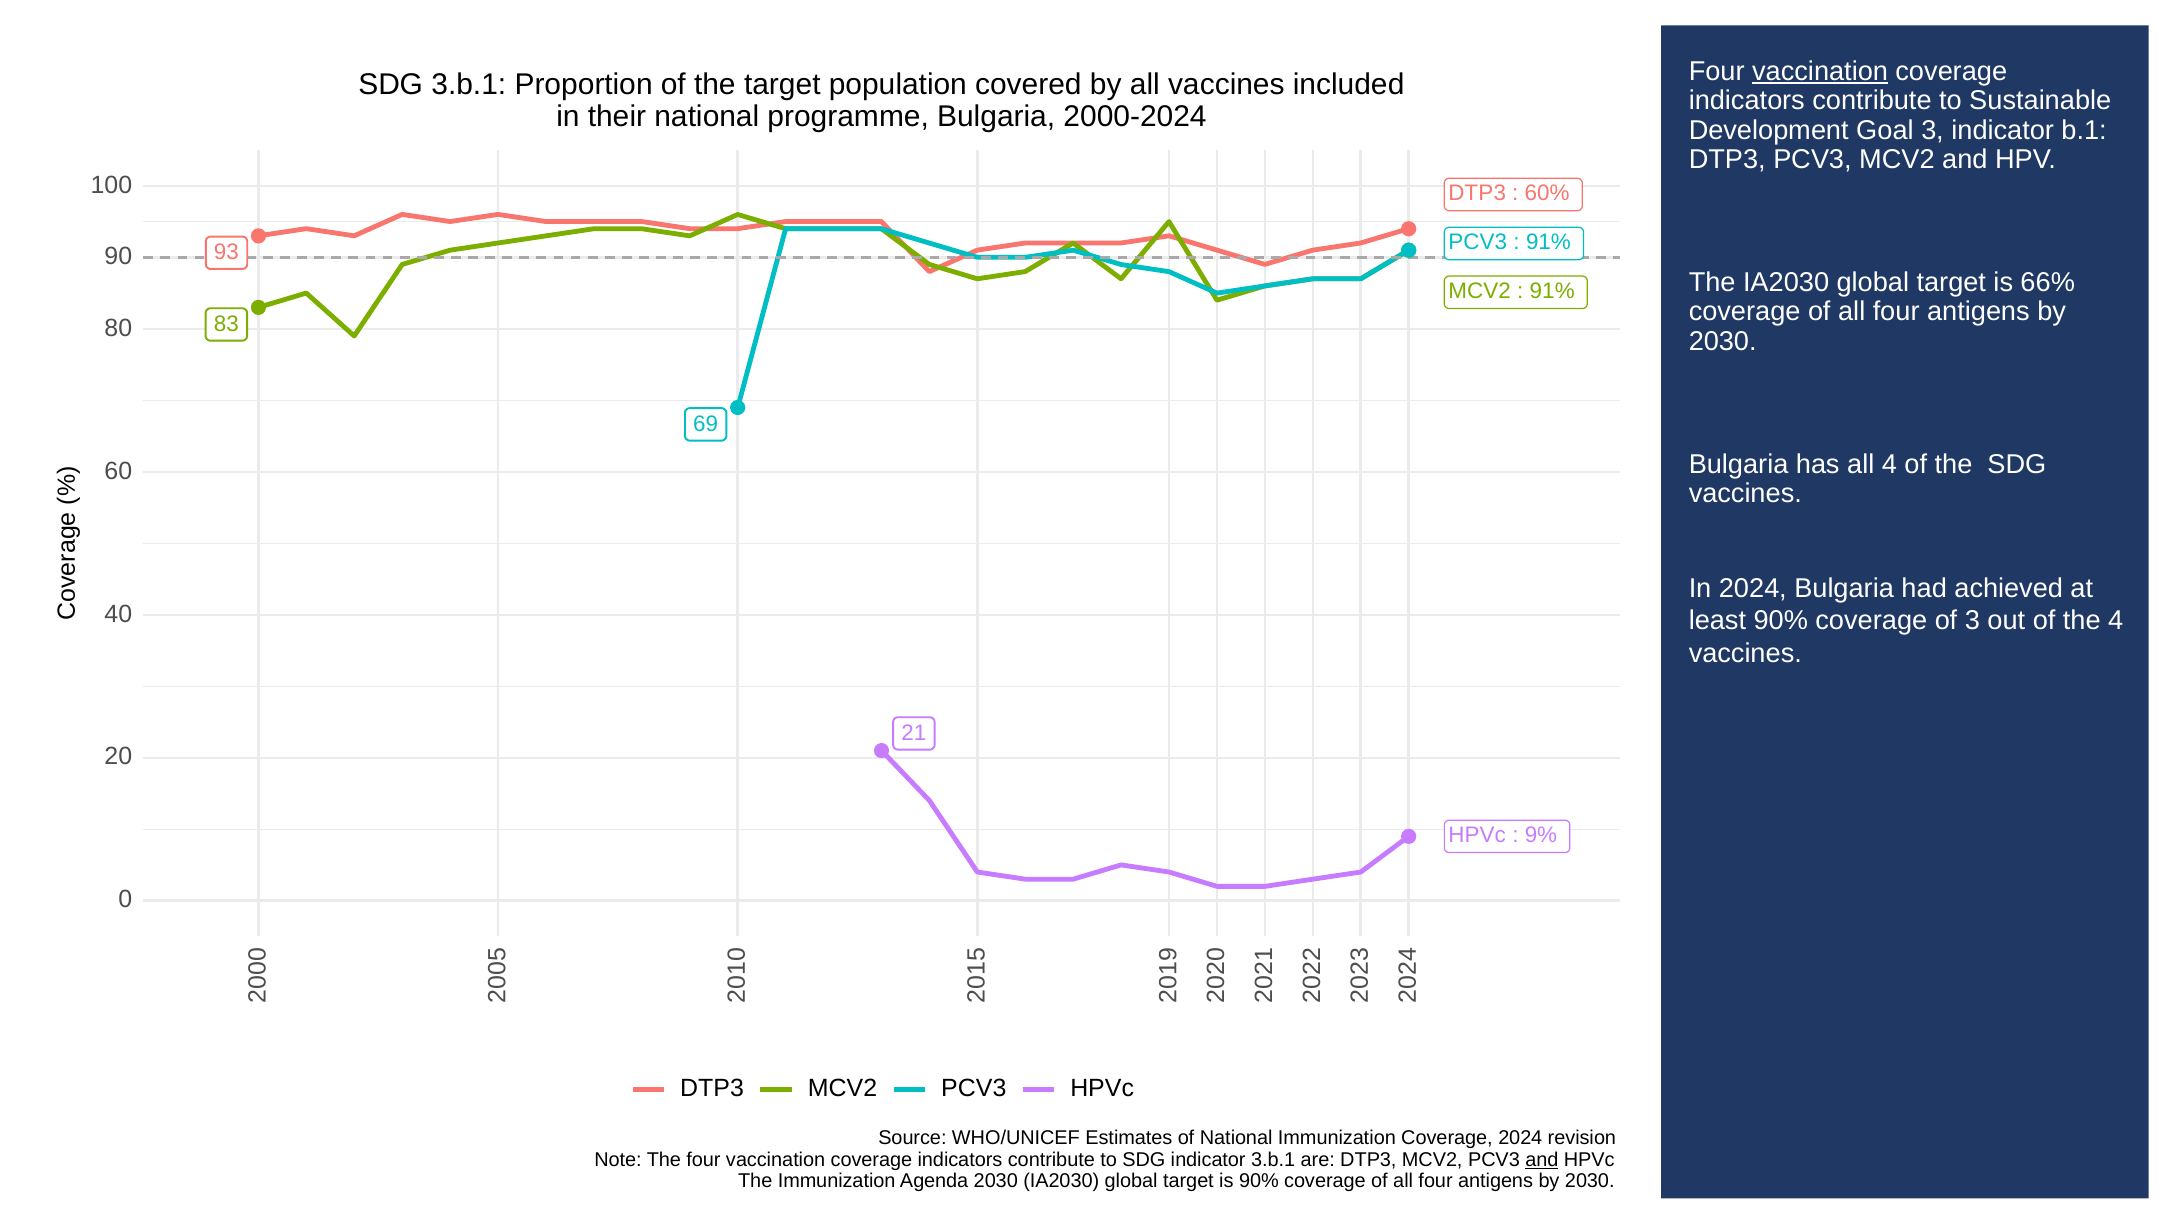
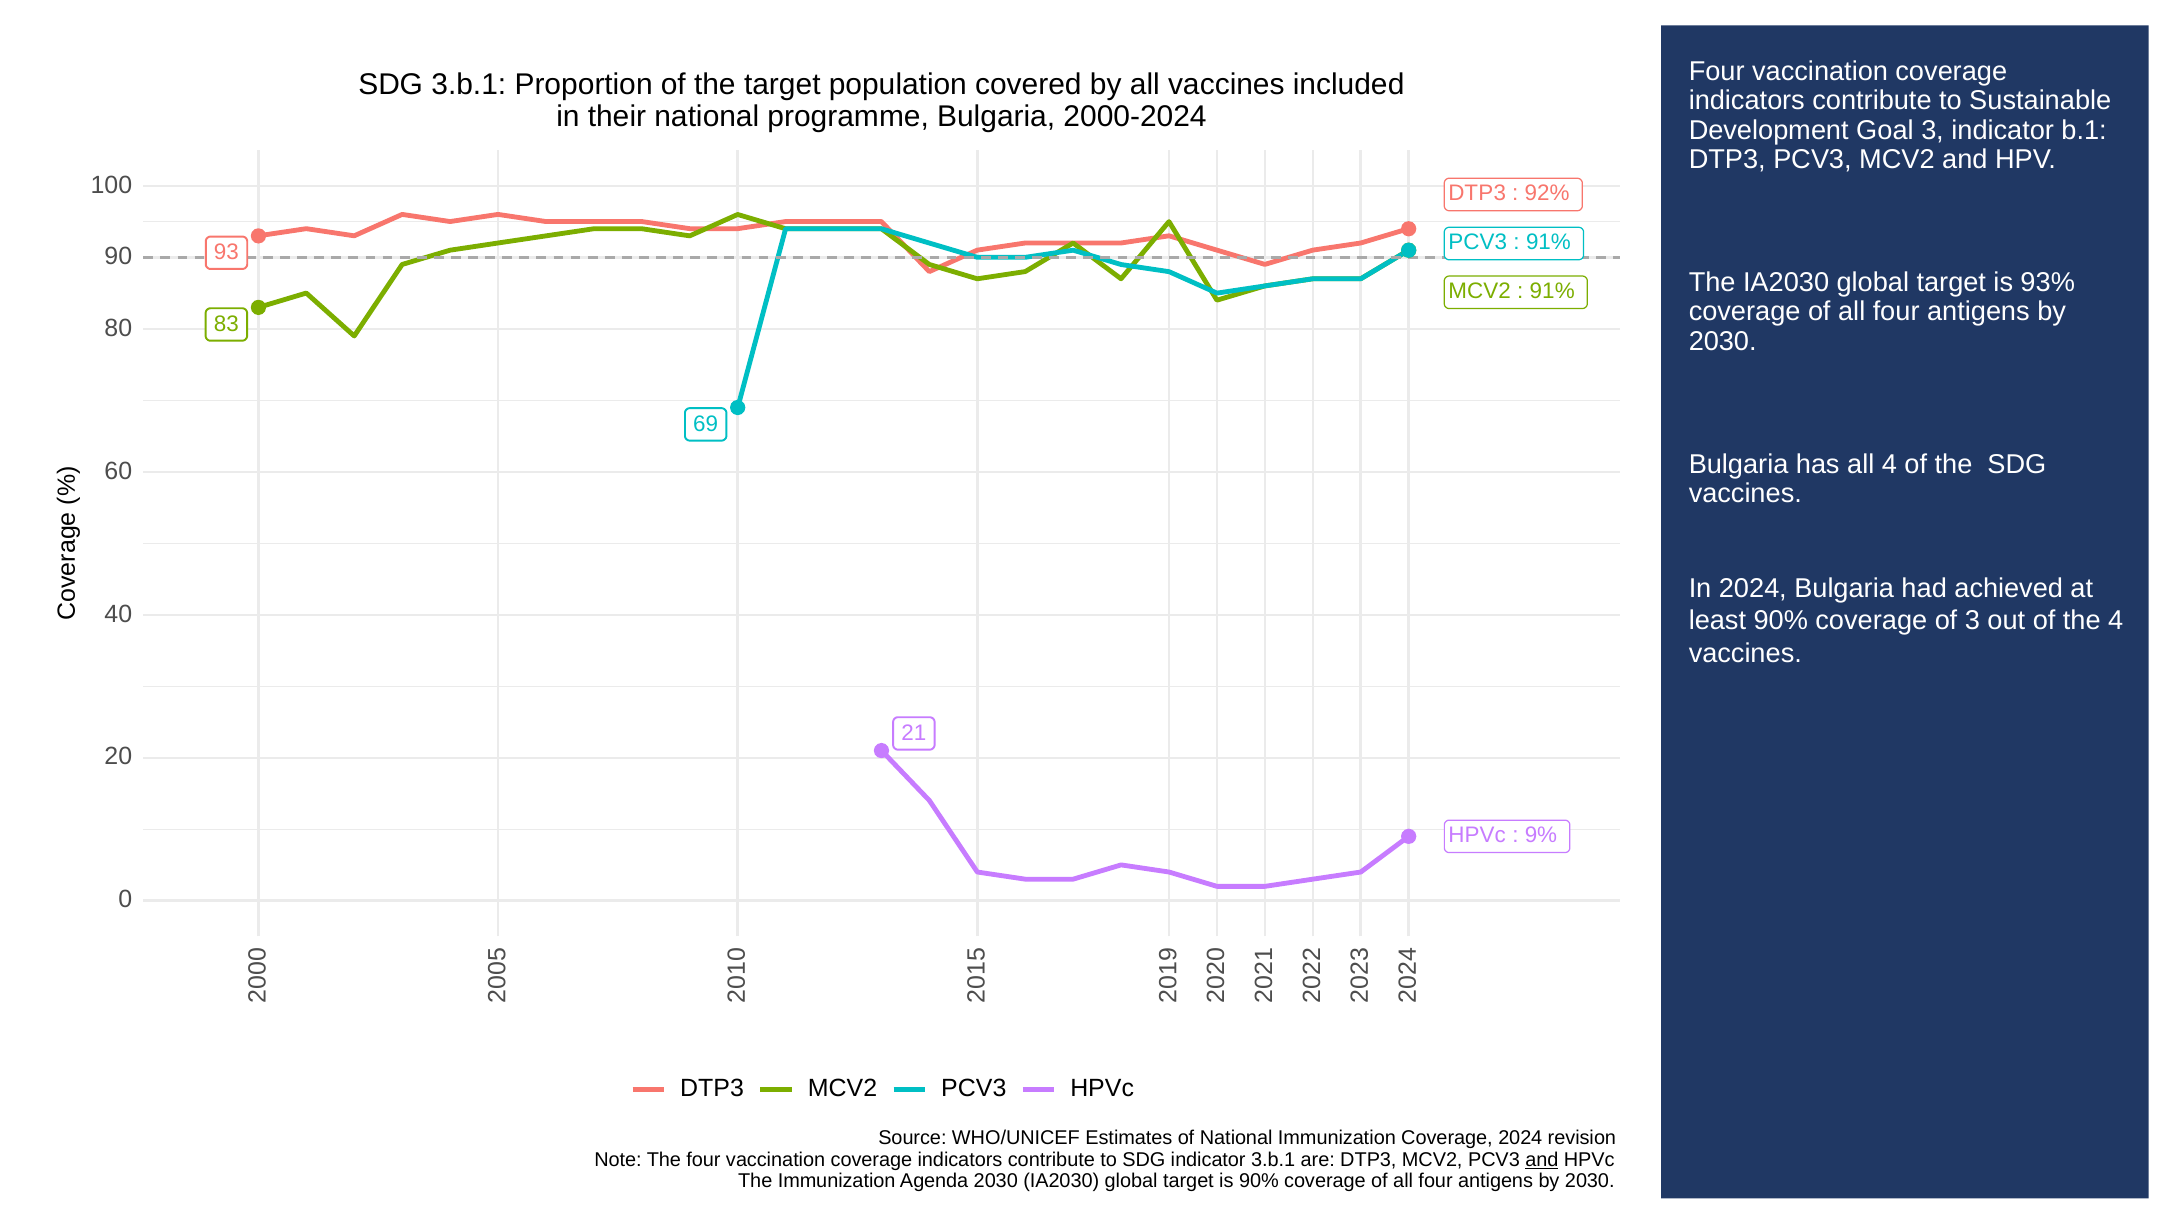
vaccination underline: present -> none (1820, 72)
60%: 60% -> 92% (1547, 194)
66%: 66% -> 93% (2048, 283)
